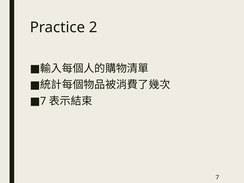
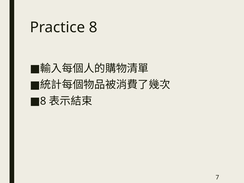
Practice 2: 2 -> 8 (93, 27)
7: 7 -> 8 (43, 101)
